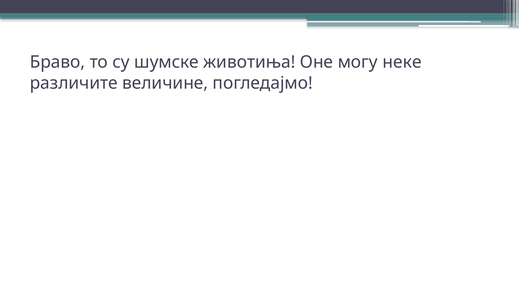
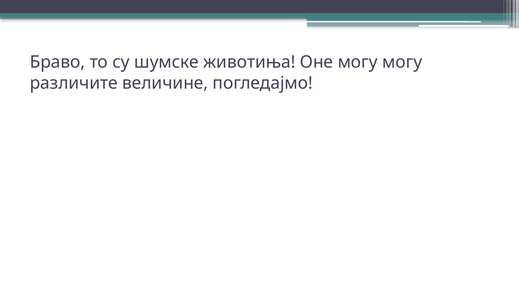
могу неке: неке -> могу (402, 62)
